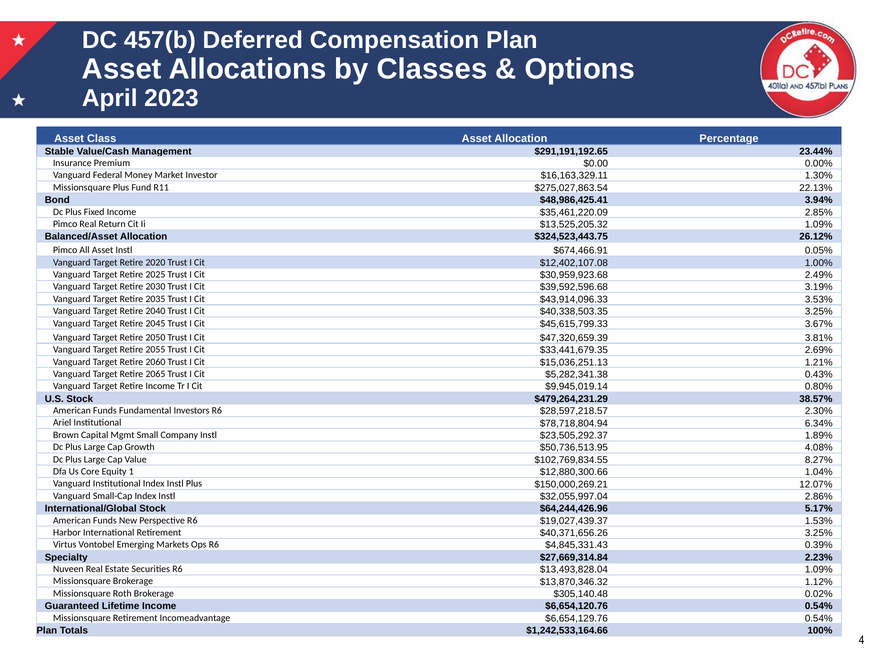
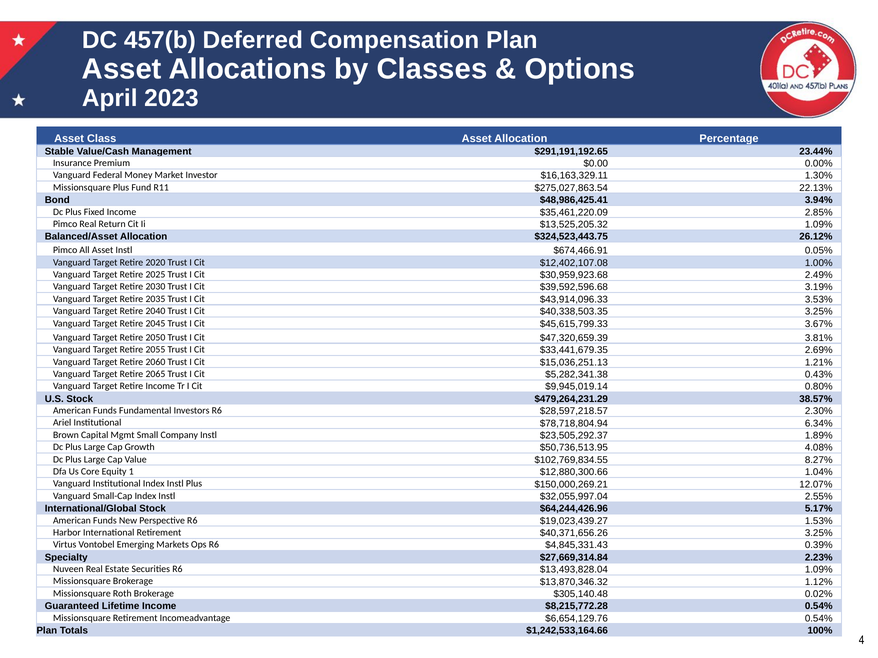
2.86%: 2.86% -> 2.55% (819, 497)
$19,027,439.37: $19,027,439.37 -> $19,023,439.27 (574, 521)
$6,654,120.76: $6,654,120.76 -> $8,215,772.28 (577, 607)
